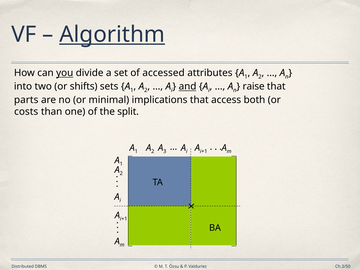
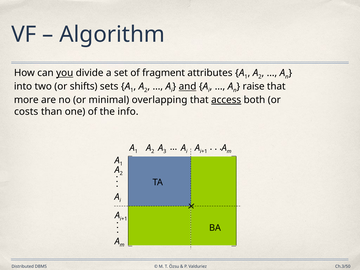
Algorithm underline: present -> none (112, 34)
accessed: accessed -> fragment (164, 73)
parts: parts -> more (26, 100)
implications: implications -> overlapping (160, 100)
access underline: none -> present (226, 100)
split: split -> info (128, 112)
